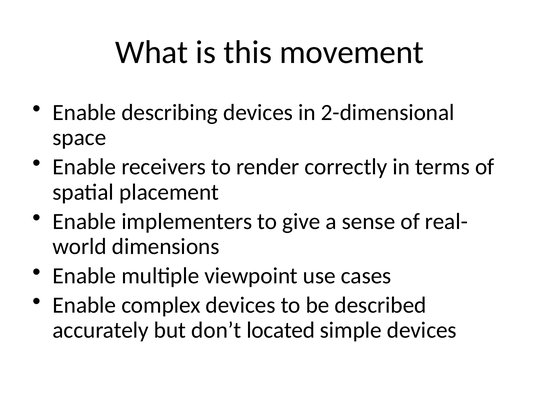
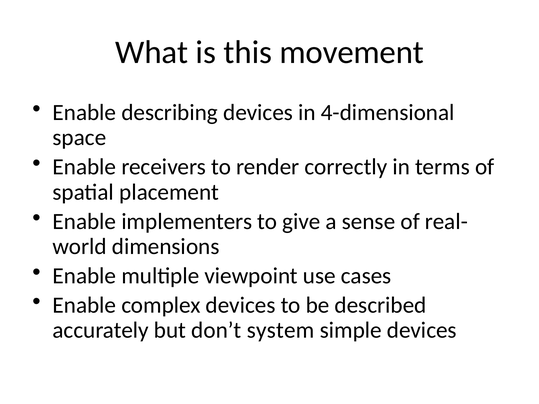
2-dimensional: 2-dimensional -> 4-dimensional (388, 113)
located: located -> system (281, 330)
